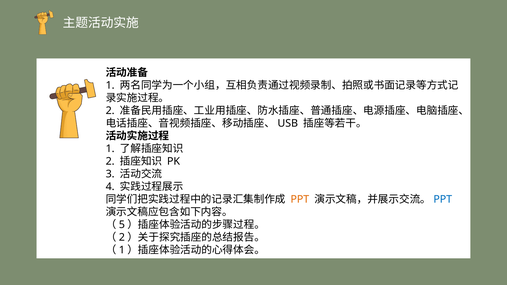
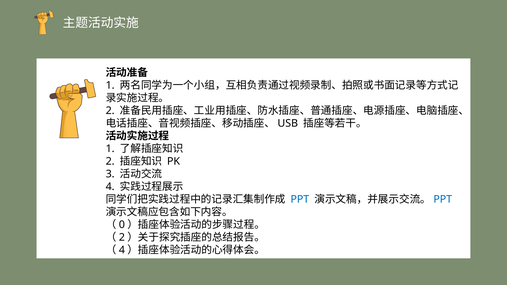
PPT colour: orange -> blue (300, 200)
5: 5 -> 0 (122, 225)
1: 1 -> 4 (122, 250)
